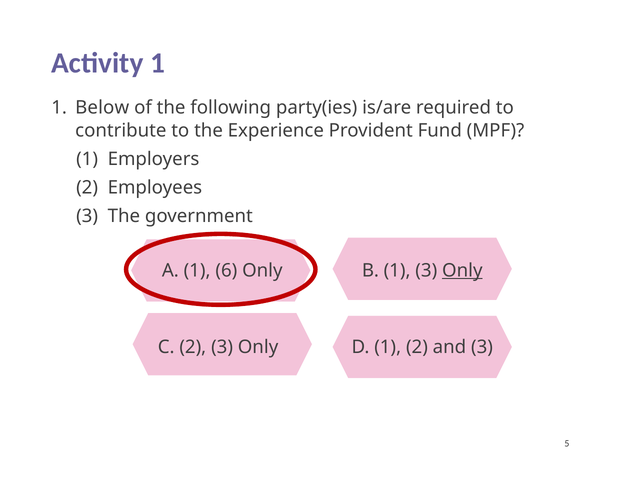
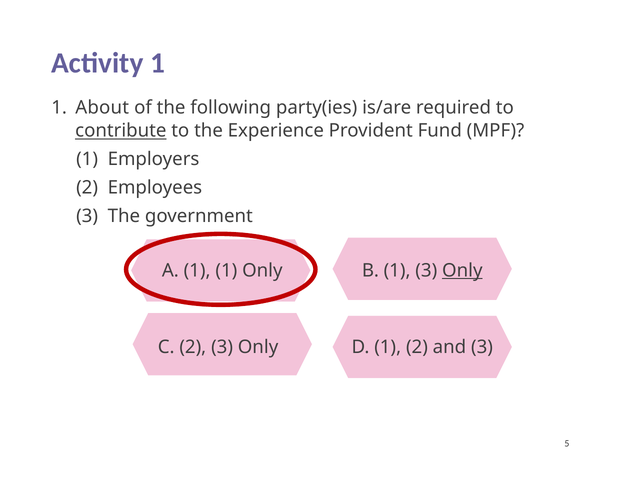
Below: Below -> About (102, 108)
contribute underline: none -> present (121, 131)
1 6: 6 -> 1 (226, 271)
